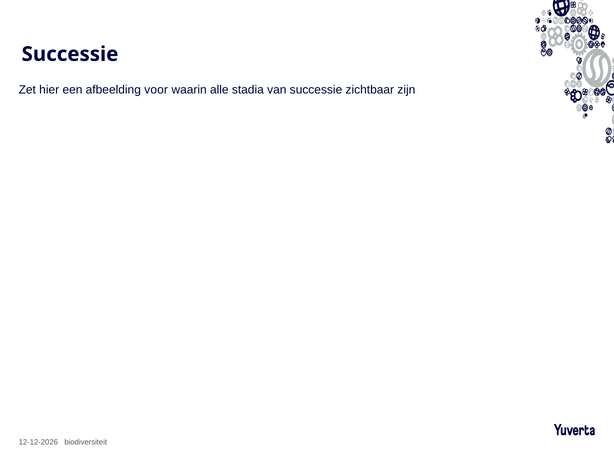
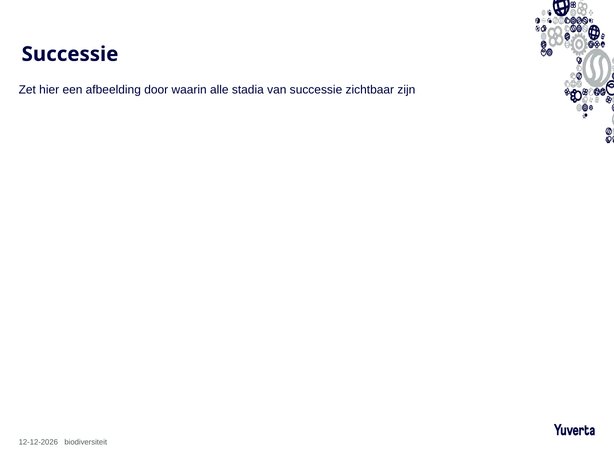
voor: voor -> door (156, 90)
